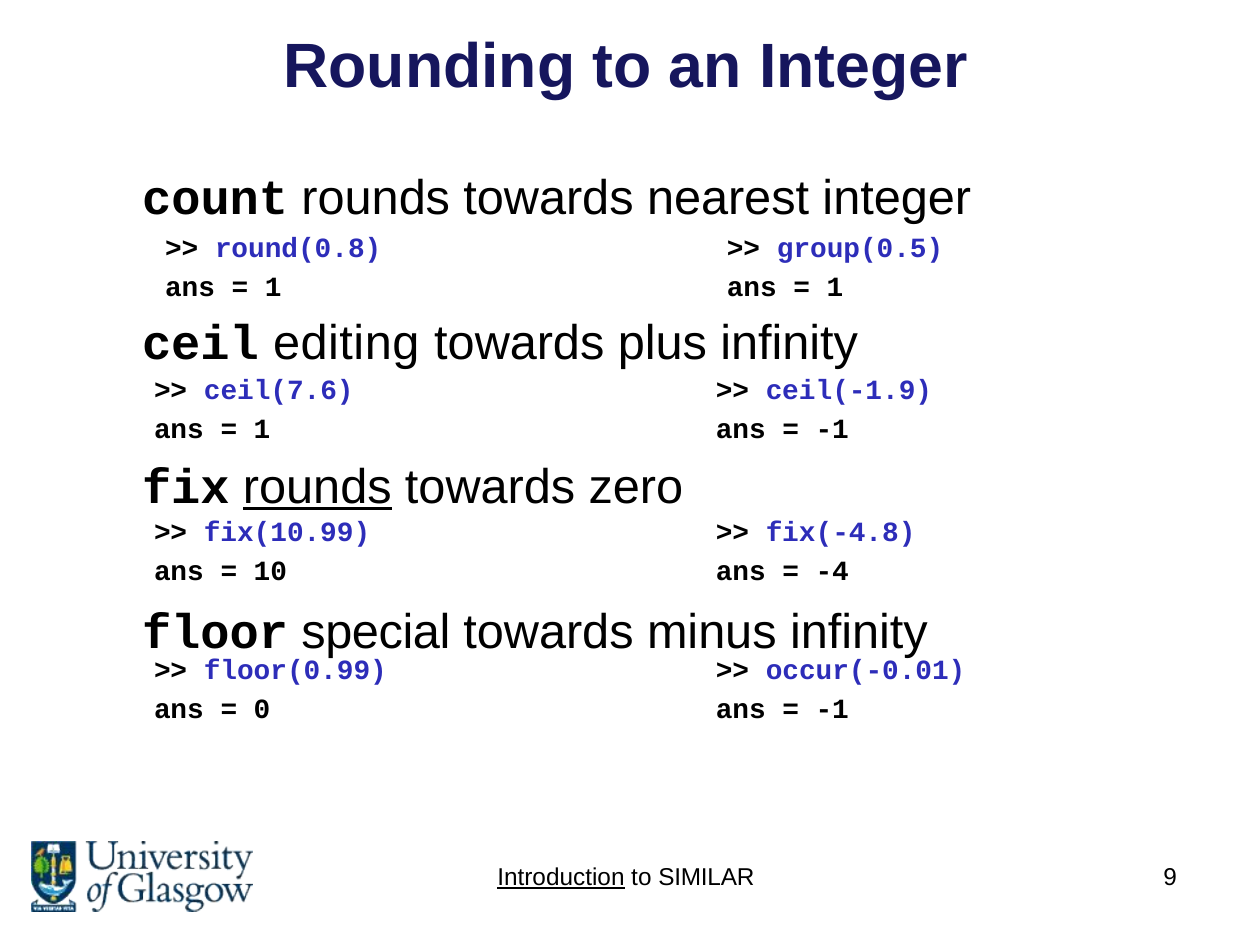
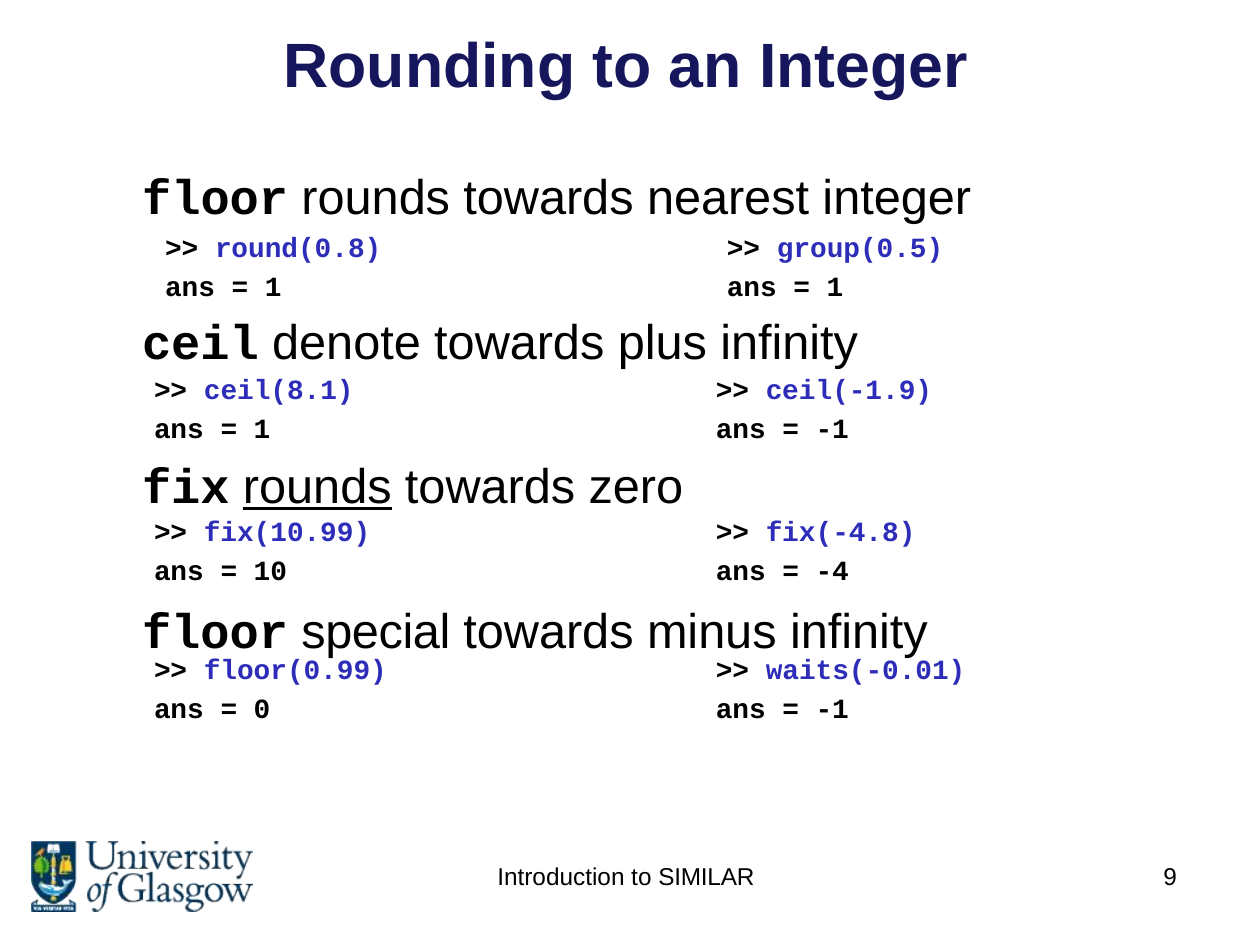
count: count -> floor (215, 198)
editing: editing -> denote (347, 343)
ceil(7.6: ceil(7.6 -> ceil(8.1 (279, 390)
occur(-0.01: occur(-0.01 -> waits(-0.01 (866, 670)
Introduction underline: present -> none (561, 878)
